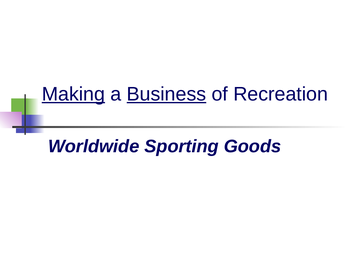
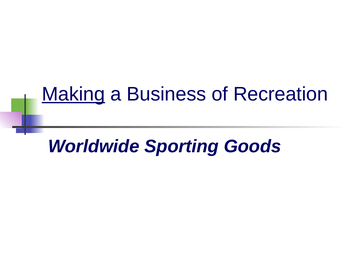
Business underline: present -> none (166, 94)
